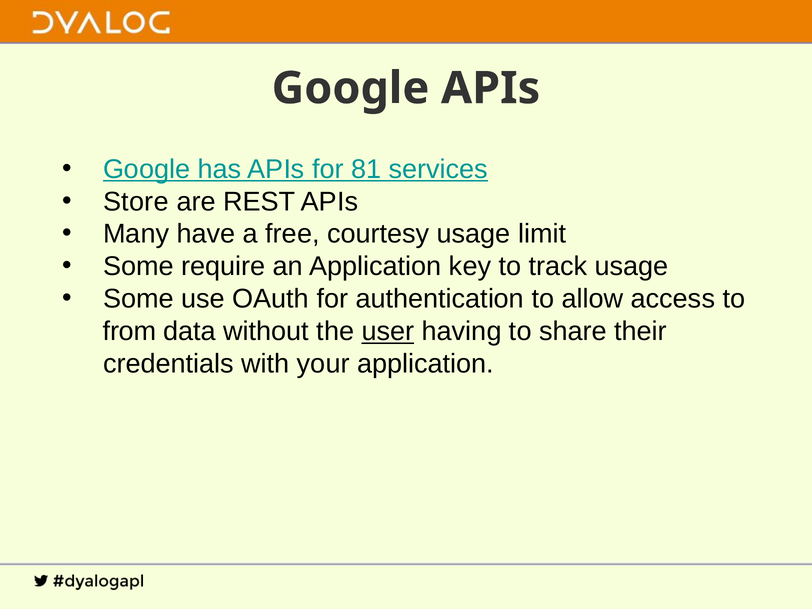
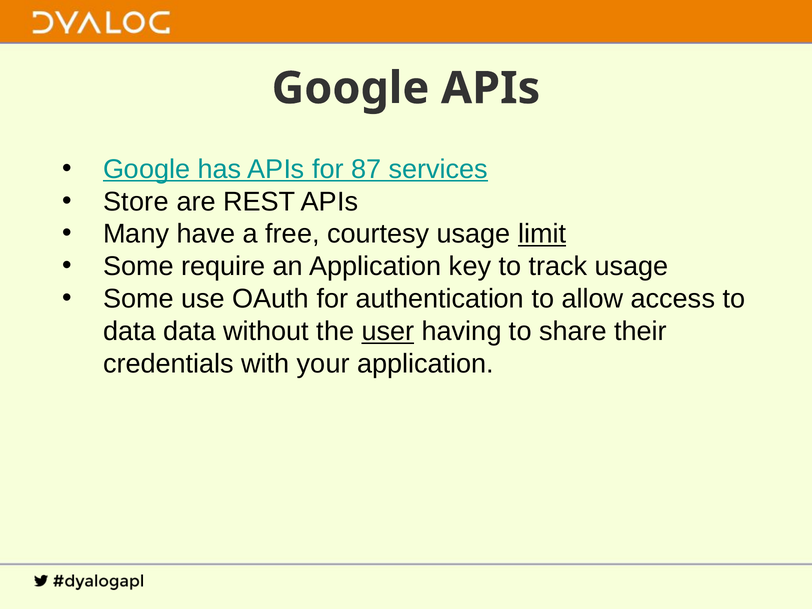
81: 81 -> 87 (366, 169)
limit underline: none -> present (542, 234)
from: from -> data (129, 331)
